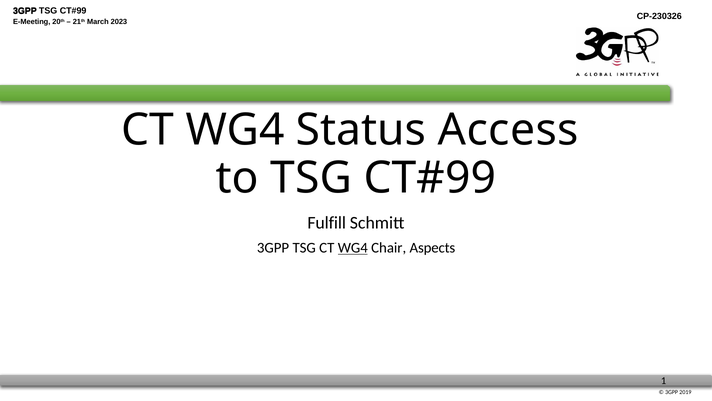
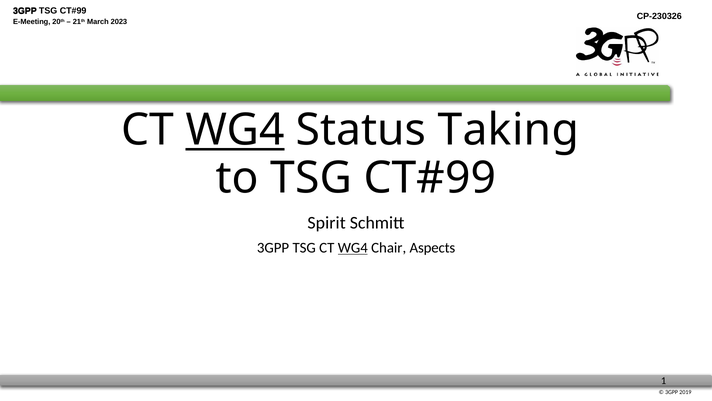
WG4 underline: none -> present (235, 130)
Access: Access -> Taking (508, 130)
Fulfill: Fulfill -> Spirit (327, 223)
